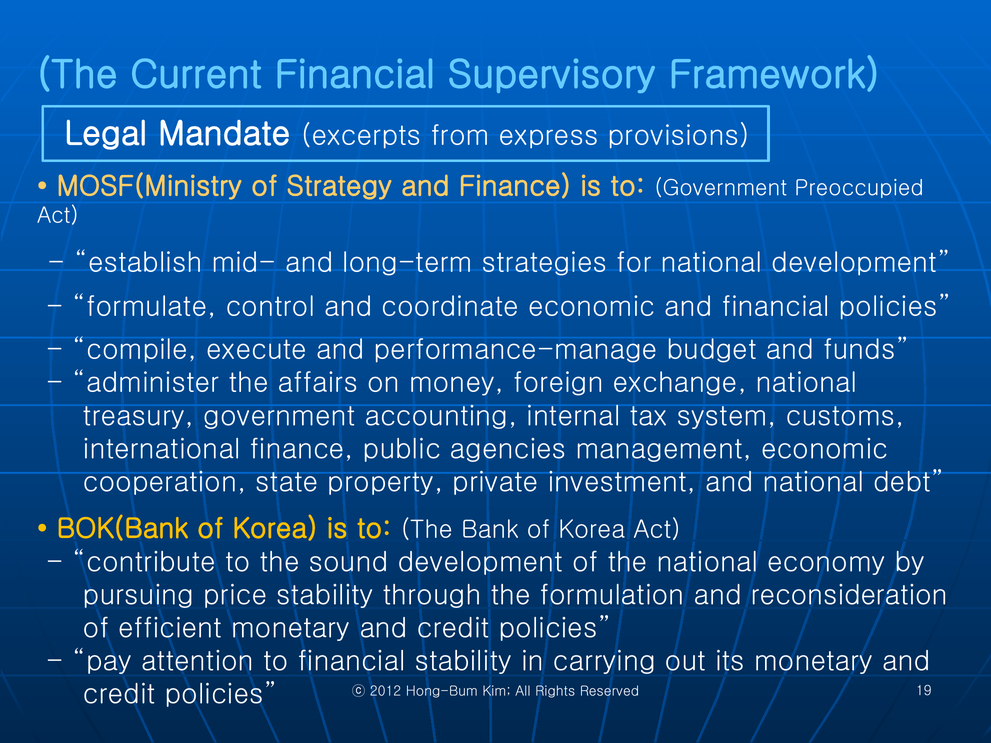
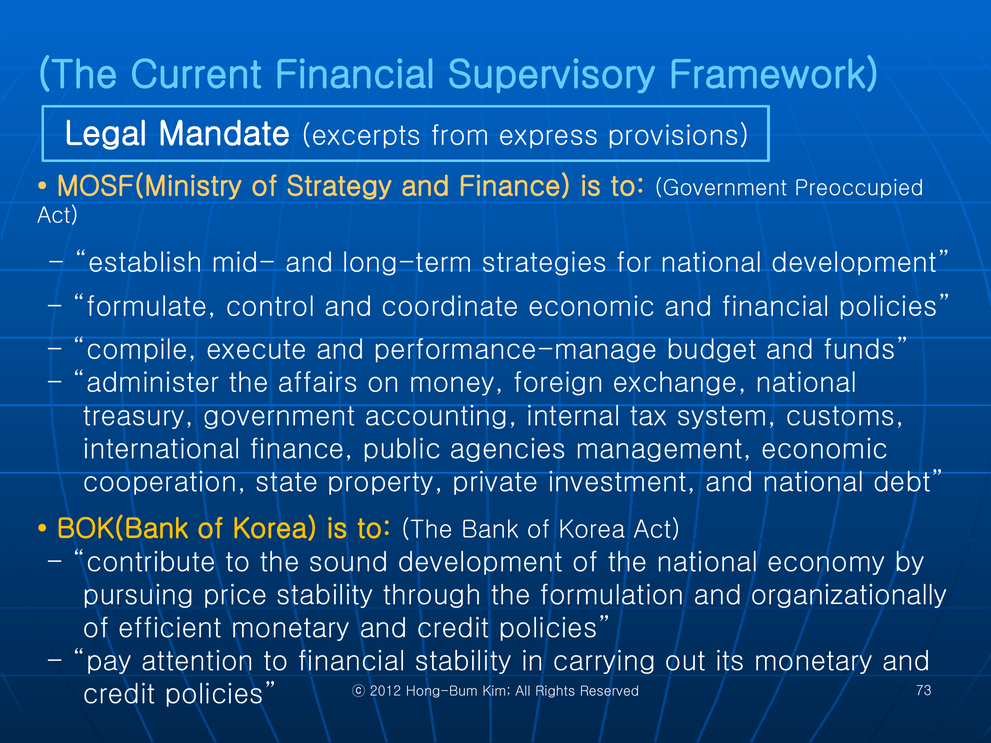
reconsideration: reconsideration -> organizationally (849, 595)
19: 19 -> 73 (924, 691)
